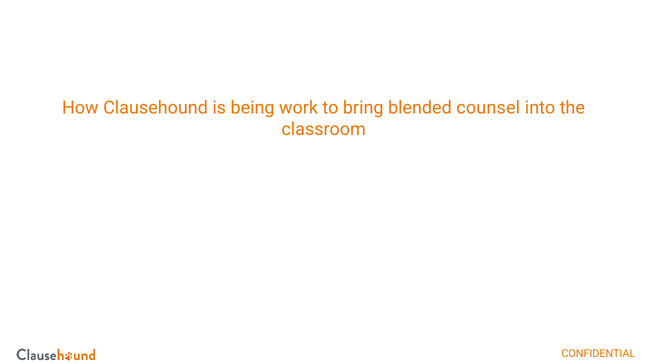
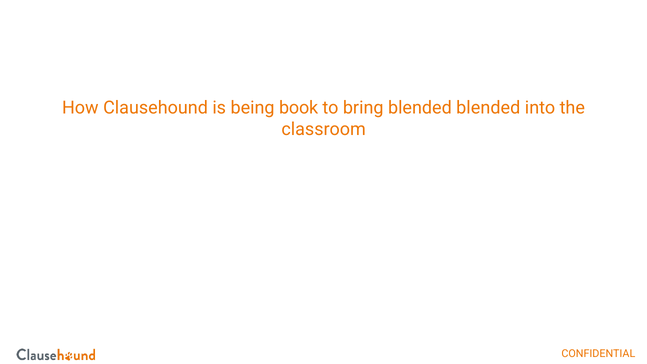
work: work -> book (299, 108)
blended counsel: counsel -> blended (488, 108)
